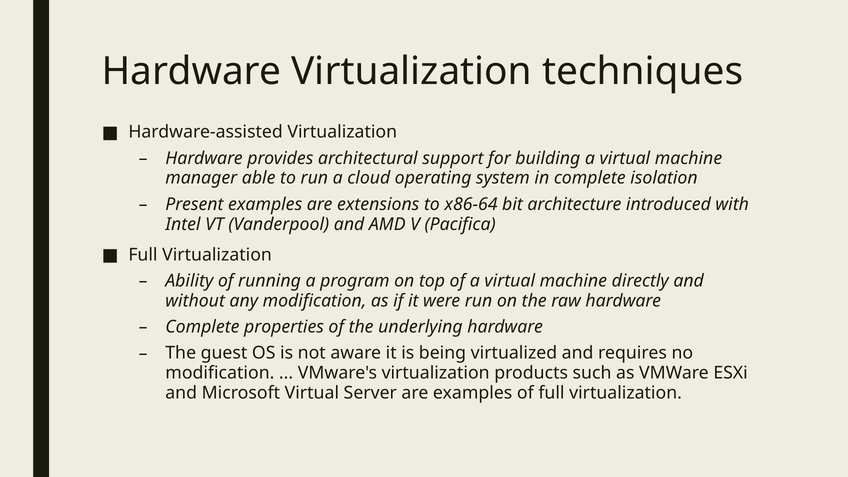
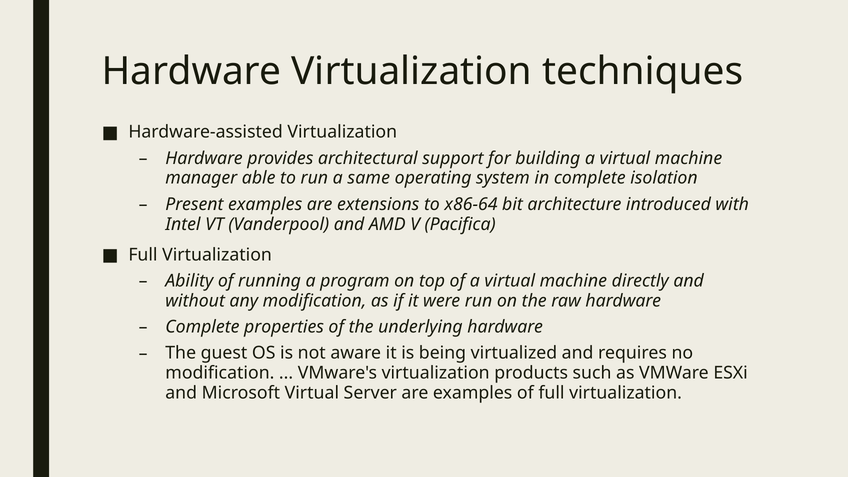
cloud: cloud -> same (369, 178)
